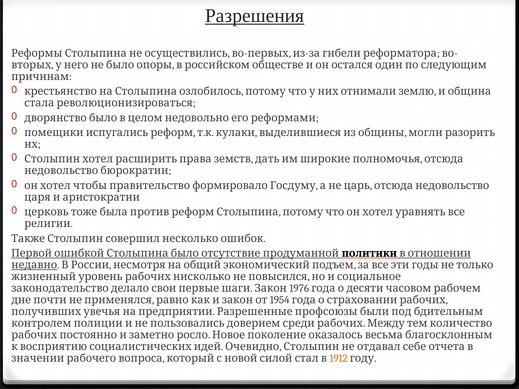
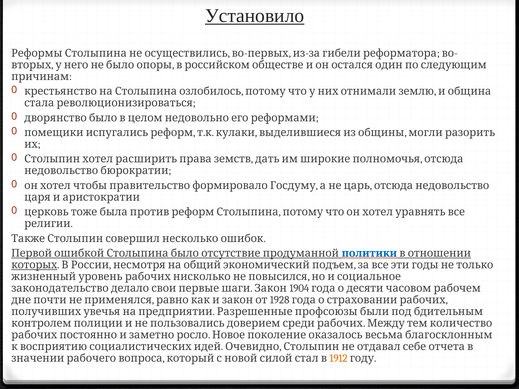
Разрешения: Разрешения -> Установило (255, 16)
политики colour: black -> blue (369, 253)
недавно: недавно -> которых (34, 265)
1976: 1976 -> 1904 (299, 288)
1954: 1954 -> 1928 (280, 300)
